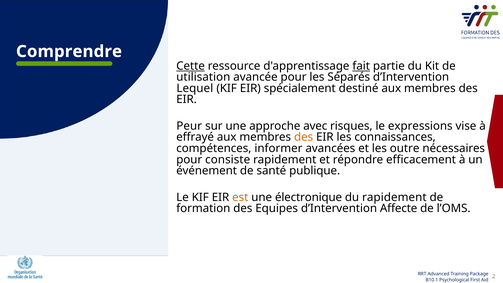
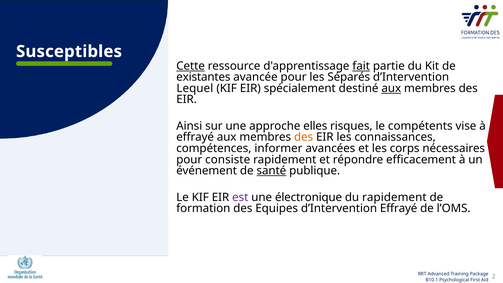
Comprendre: Comprendre -> Susceptibles (69, 51)
utilisation: utilisation -> existantes (203, 77)
aux underline: none -> present (391, 88)
Peur: Peur -> Ainsi (189, 126)
avec: avec -> elles (315, 126)
expressions: expressions -> compétents (420, 126)
outre: outre -> corps (405, 148)
santé underline: none -> present (271, 171)
est colour: orange -> purple (240, 197)
d’Intervention Affecte: Affecte -> Effrayé (399, 208)
